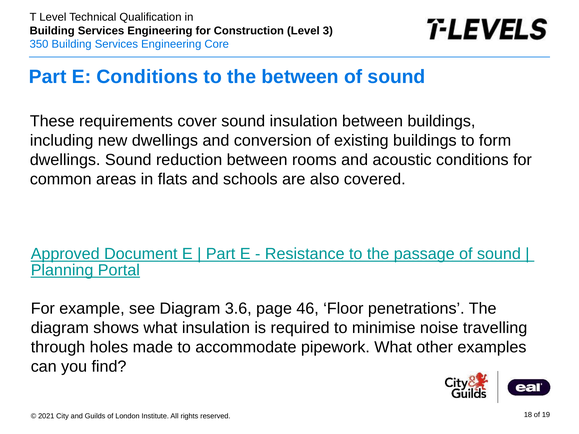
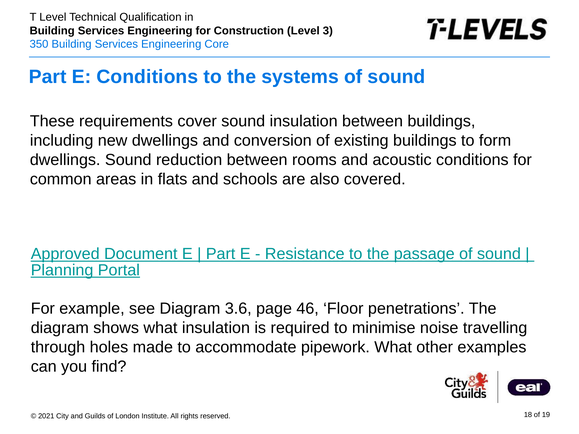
the between: between -> systems (300, 77)
